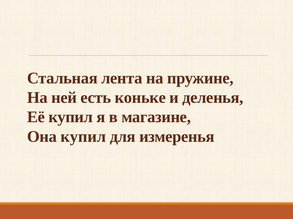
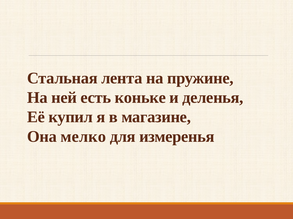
Она купил: купил -> мелко (83, 137)
